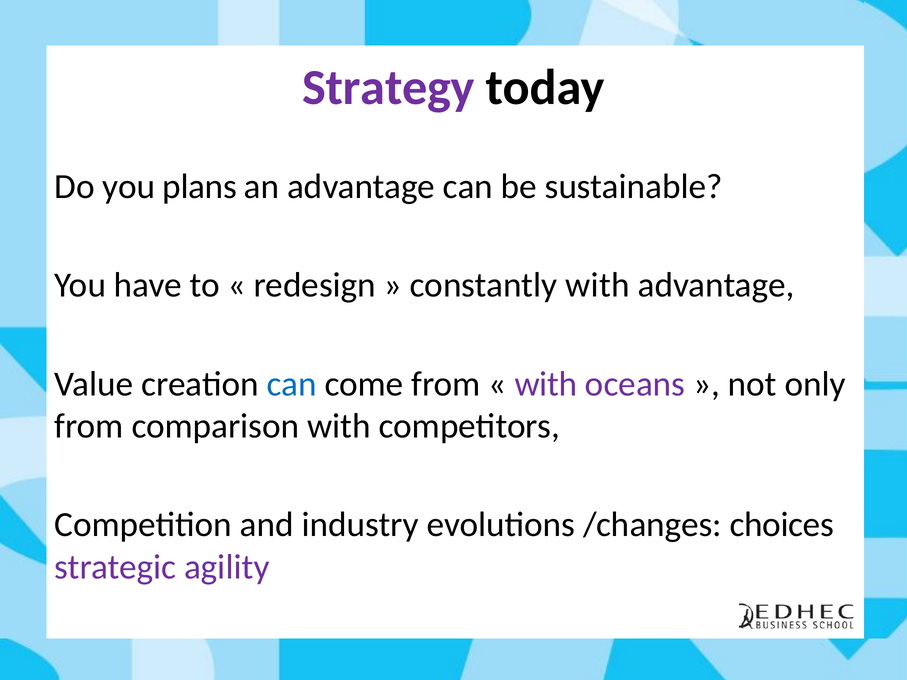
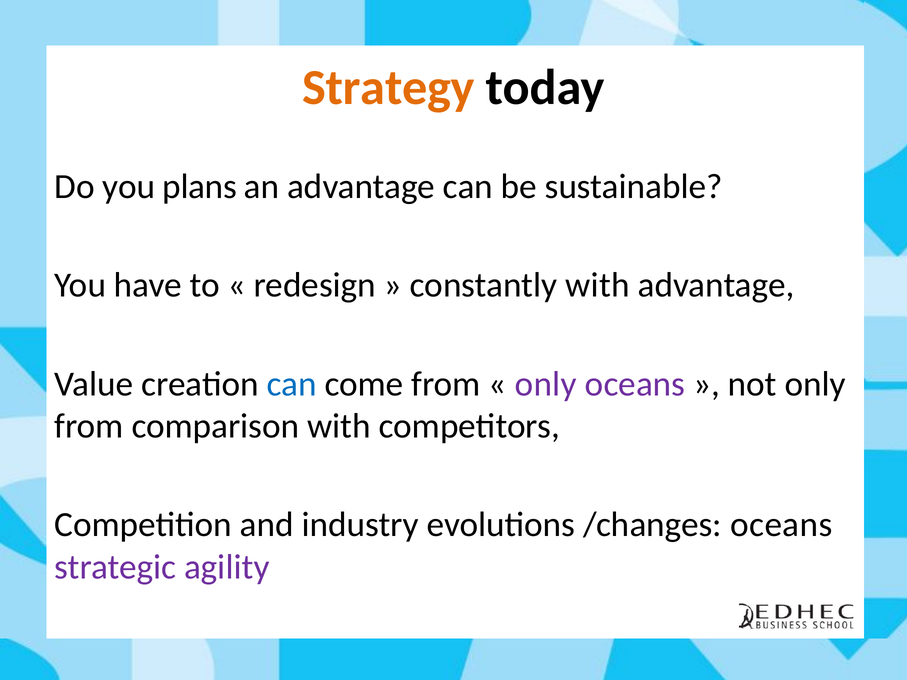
Strategy colour: purple -> orange (388, 87)
with: with -> only (546, 384)
/changes choices: choices -> oceans (781, 525)
